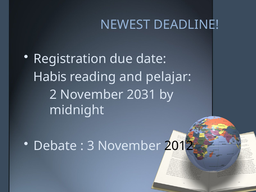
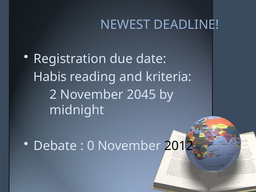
pelajar: pelajar -> kriteria (169, 77)
2031: 2031 -> 2045 (141, 95)
3: 3 -> 0 (91, 146)
